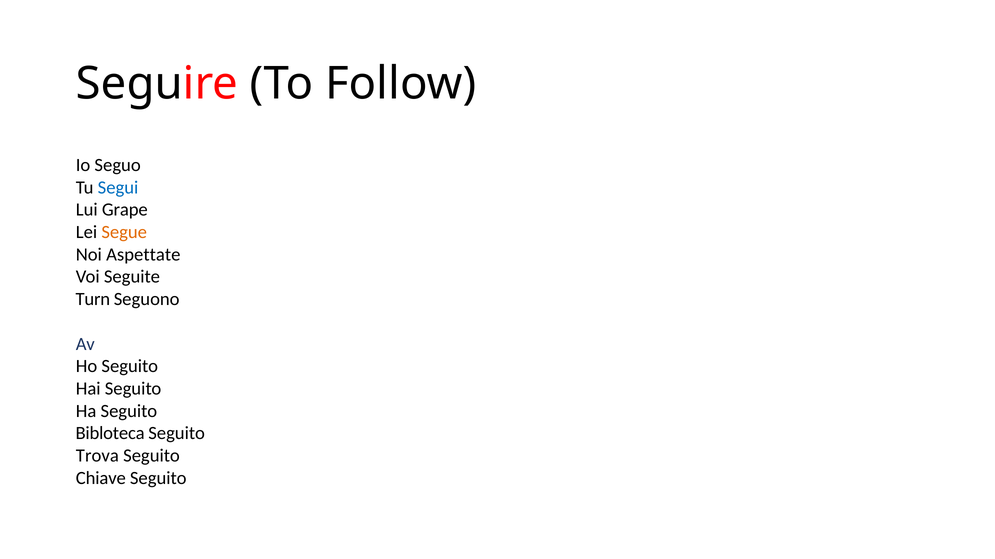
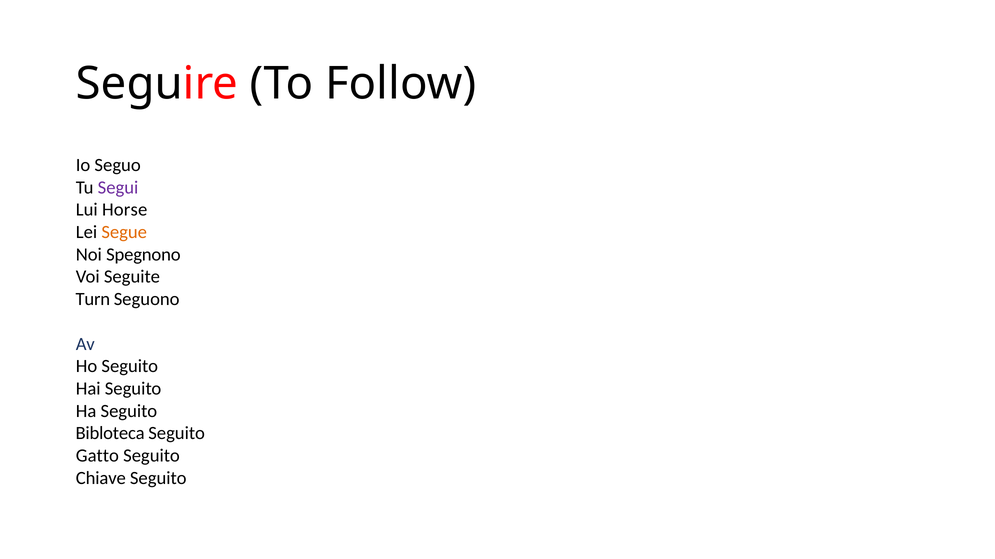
Segui colour: blue -> purple (118, 188)
Grape: Grape -> Horse (125, 210)
Aspettate: Aspettate -> Spegnono (143, 255)
Trova: Trova -> Gatto (97, 456)
